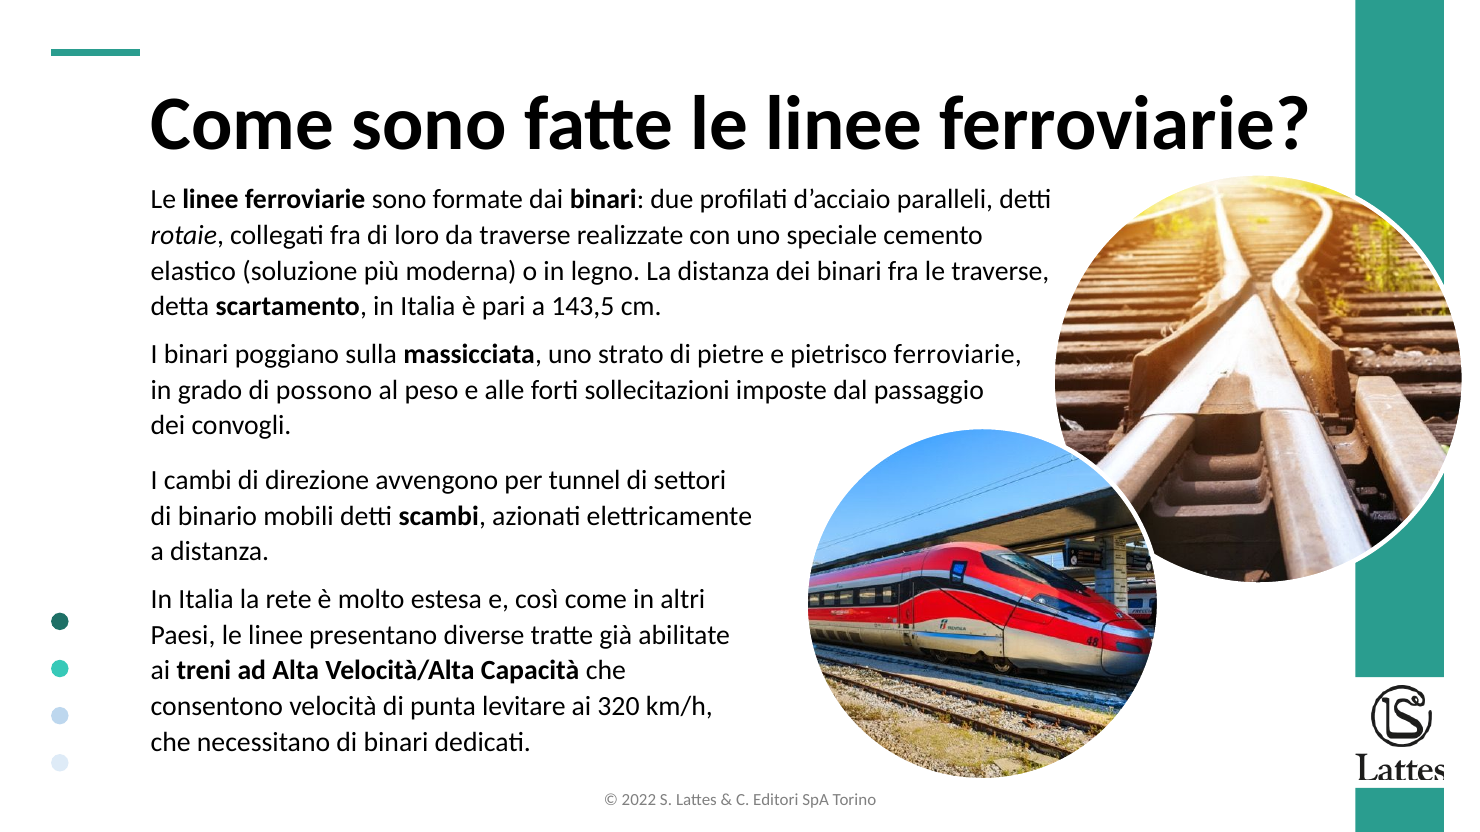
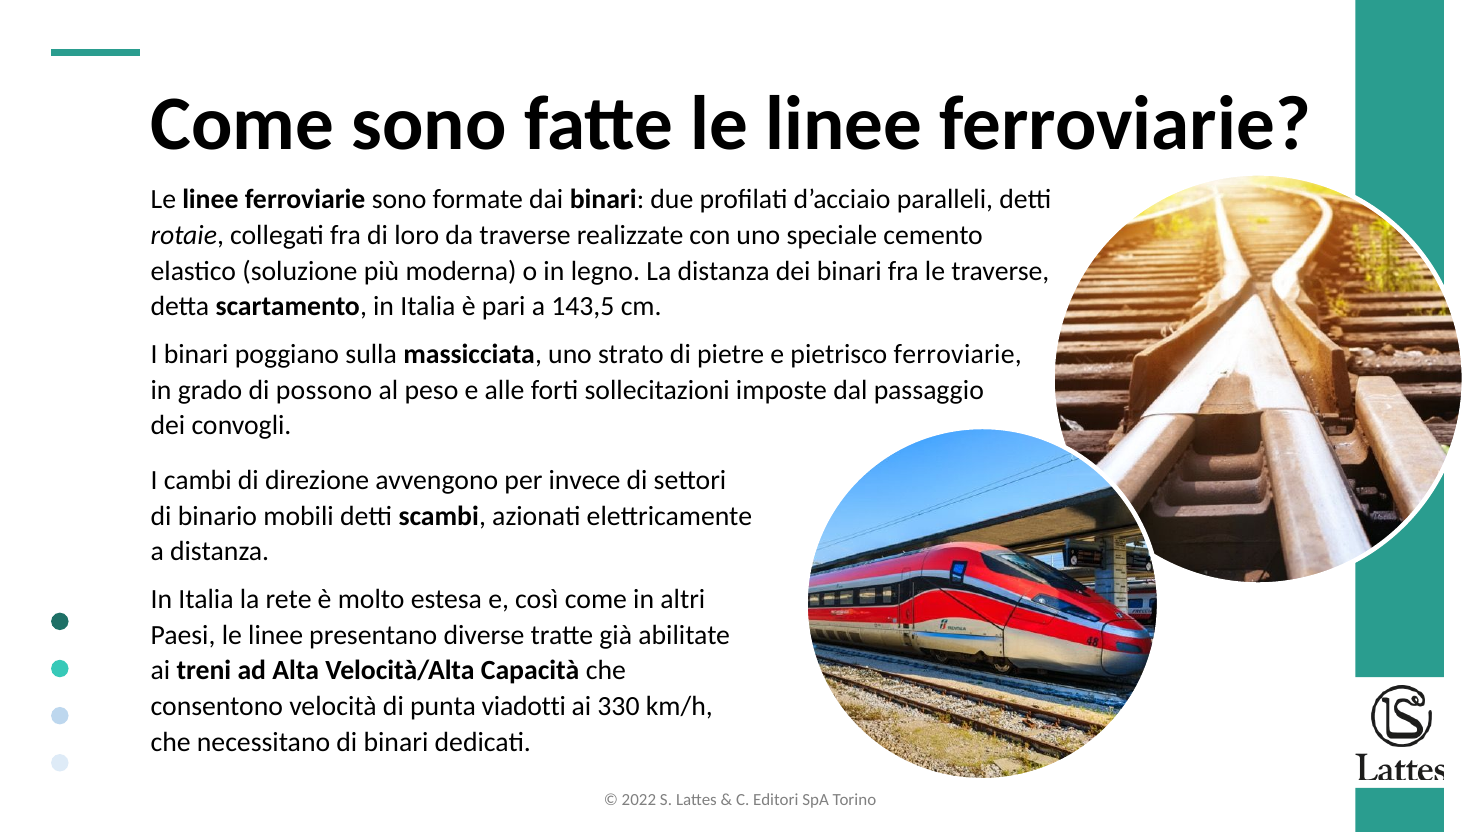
tunnel: tunnel -> invece (585, 481)
levitare: levitare -> viadotti (524, 707)
320: 320 -> 330 (619, 707)
